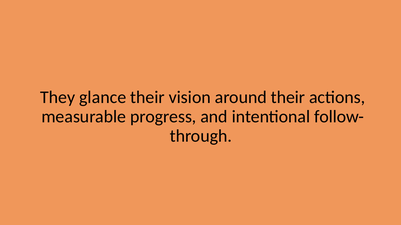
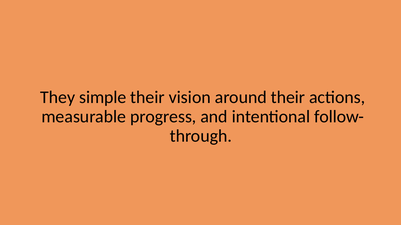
glance: glance -> simple (103, 98)
